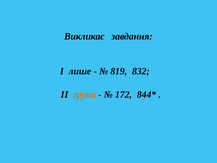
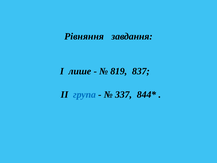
Викликає: Викликає -> Рівняння (84, 36)
832: 832 -> 837 (141, 71)
група colour: orange -> blue (85, 94)
172: 172 -> 337 (124, 94)
